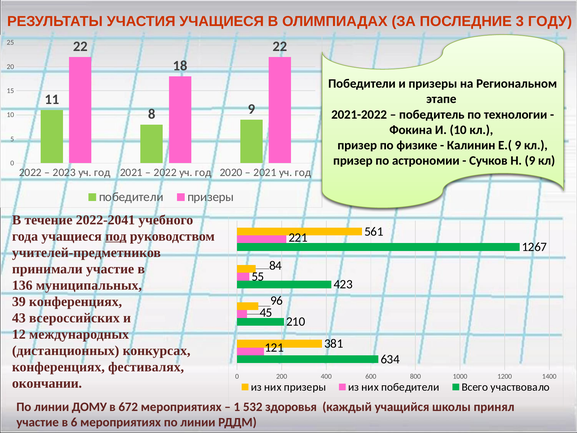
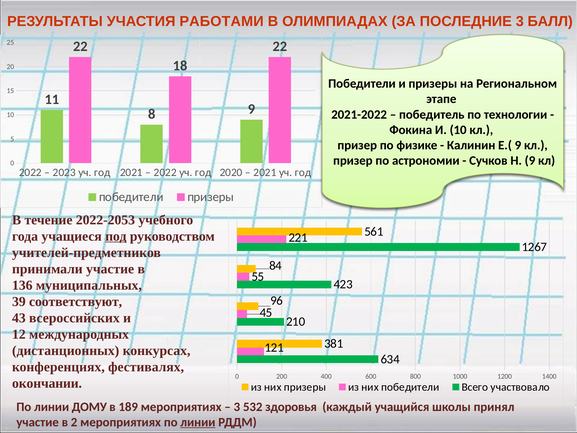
УЧАСТИЯ УЧАЩИЕСЯ: УЧАЩИЕСЯ -> РАБОТАМИ (222, 21)
ГОДУ: ГОДУ -> БАЛЛ (550, 21)
2022-2041: 2022-2041 -> 2022-2053 (105, 220)
39 конференциях: конференциях -> соответствуют (76, 301)
672: 672 -> 189 (128, 407)
1: 1 -> 3 (237, 407)
6: 6 -> 2 (74, 422)
линии underline: none -> present (198, 422)
